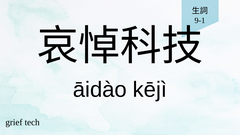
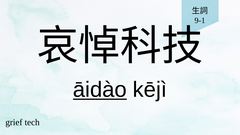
āidào underline: none -> present (100, 90)
